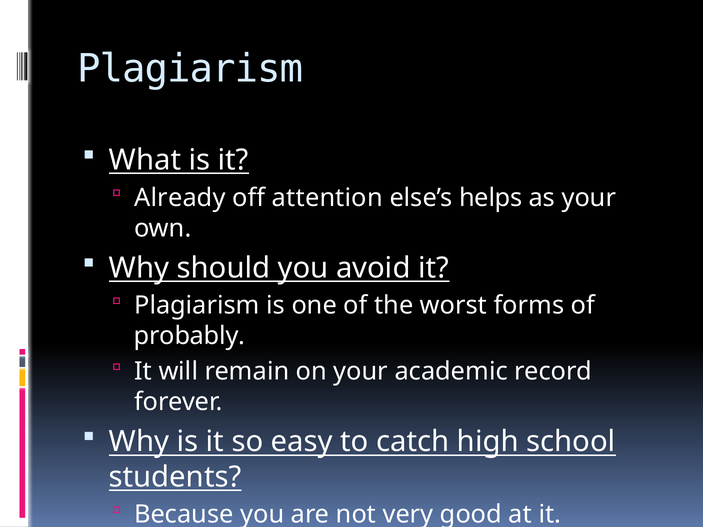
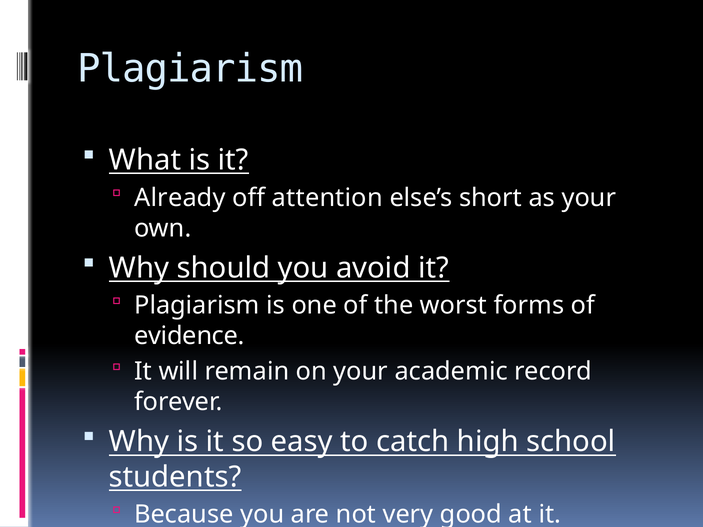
helps: helps -> short (491, 198)
probably: probably -> evidence (189, 336)
